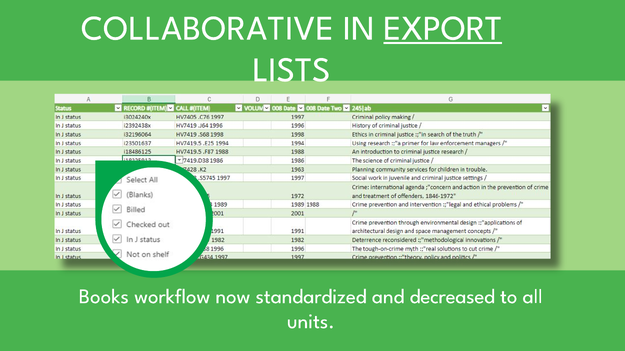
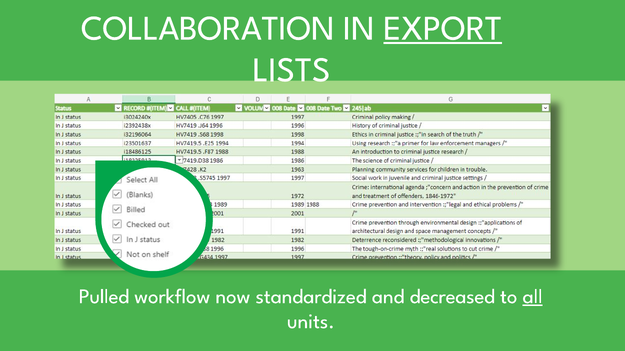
COLLABORATIVE: COLLABORATIVE -> COLLABORATION (208, 28)
Books: Books -> Pulled (104, 297)
all underline: none -> present (533, 297)
